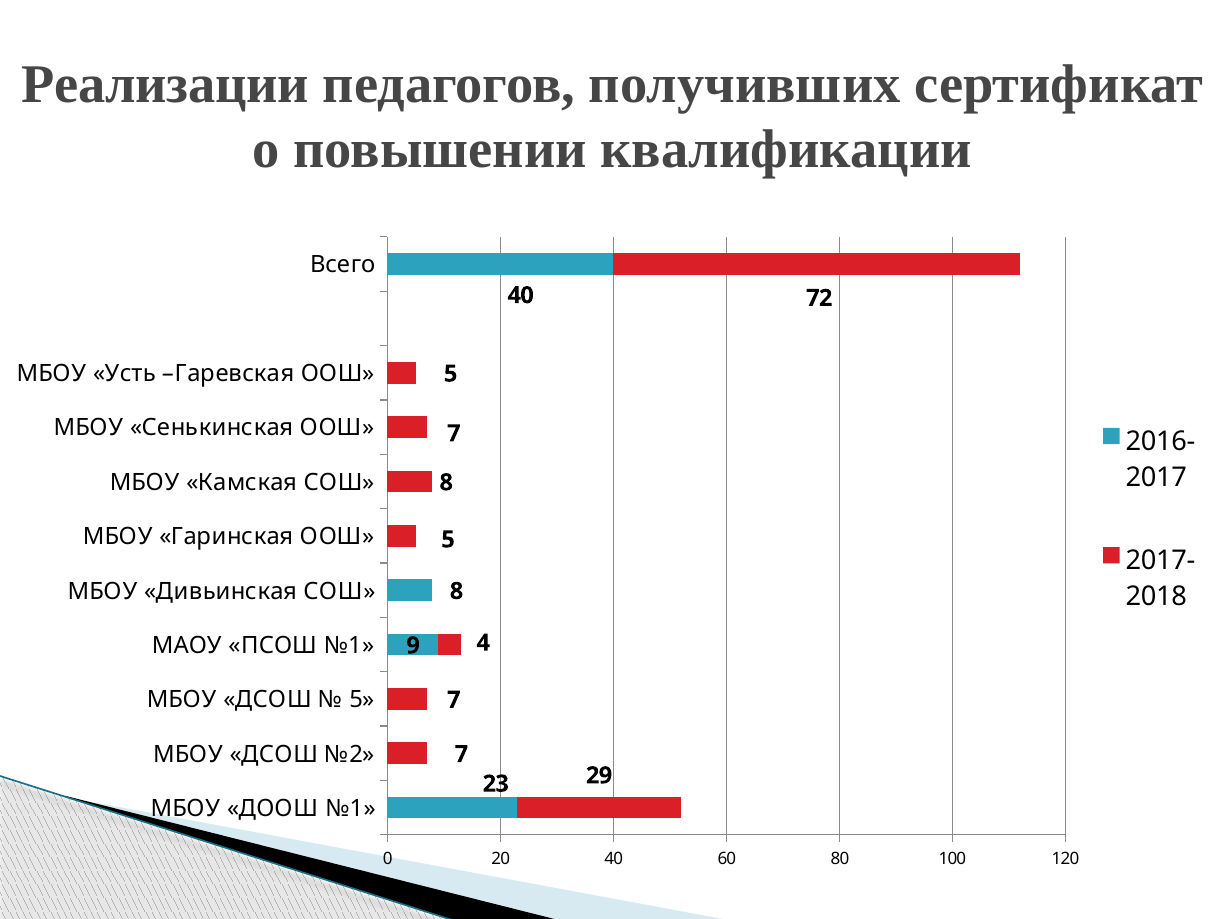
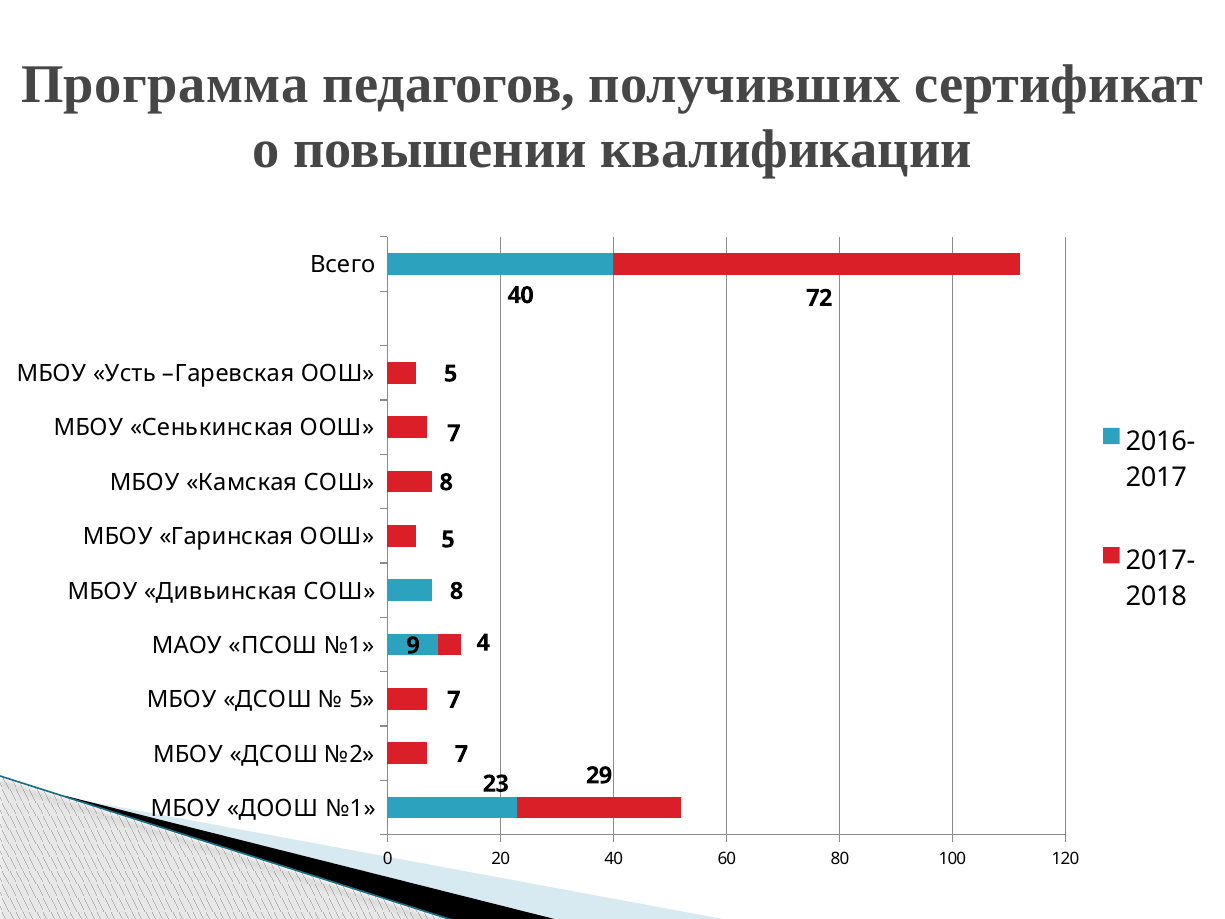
Реализации: Реализации -> Программа (165, 84)
